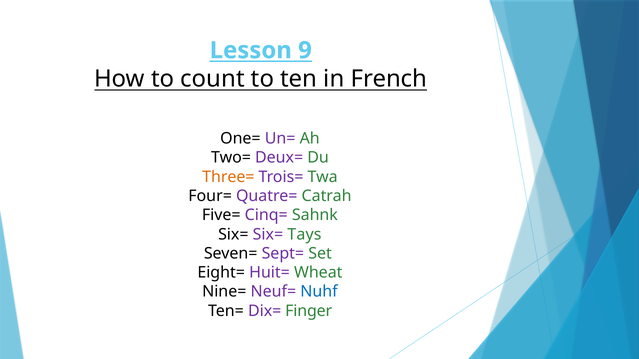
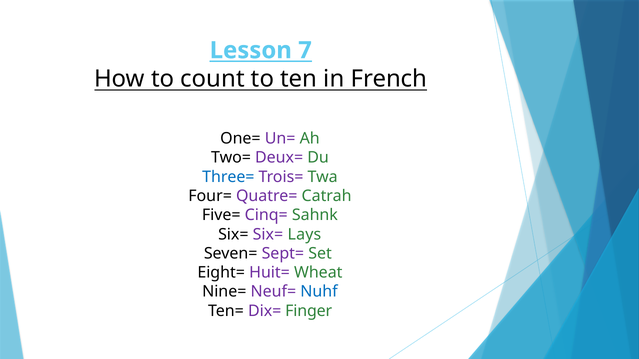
9: 9 -> 7 (305, 50)
Three= colour: orange -> blue (228, 177)
Tays: Tays -> Lays (304, 235)
